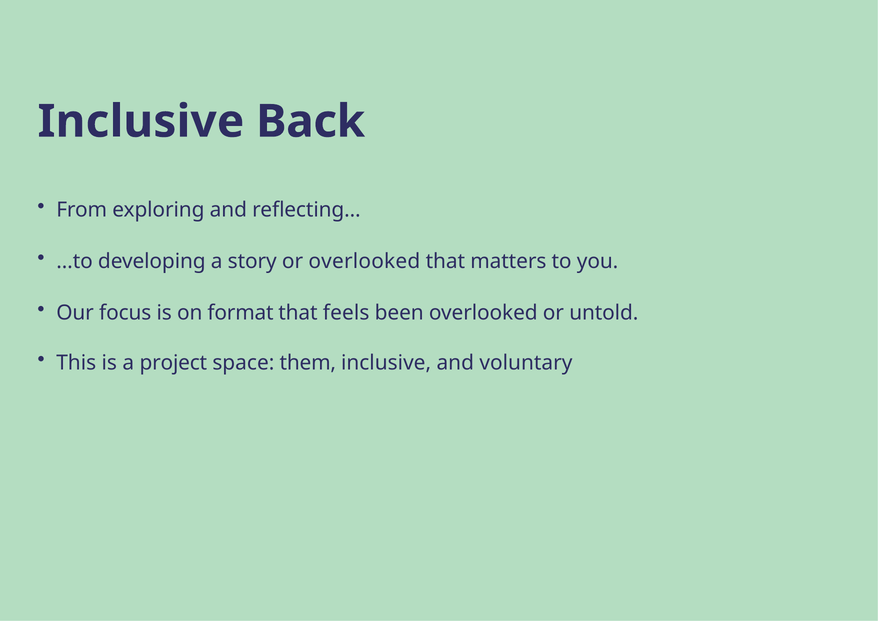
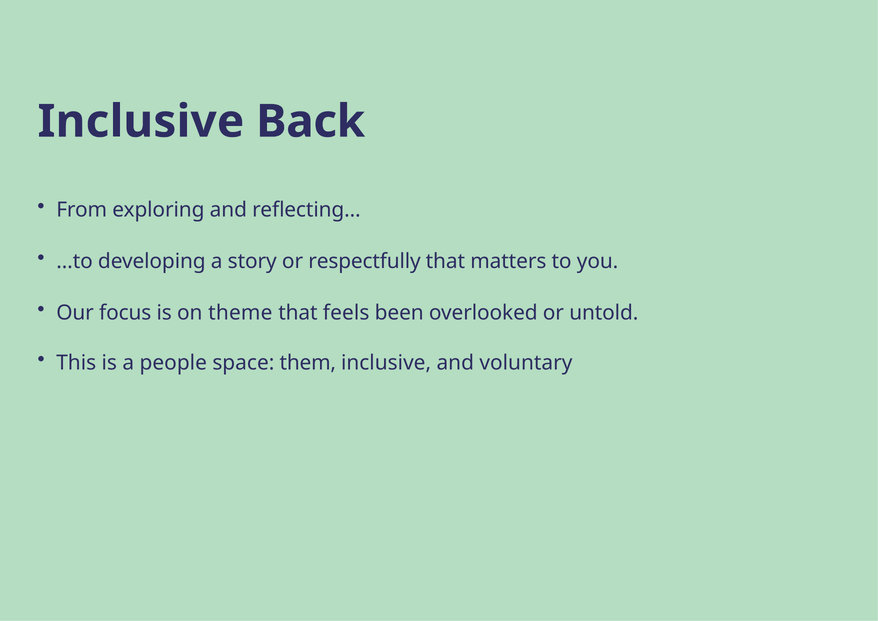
or overlooked: overlooked -> respectfully (365, 261)
format: format -> theme (240, 313)
project: project -> people (173, 363)
